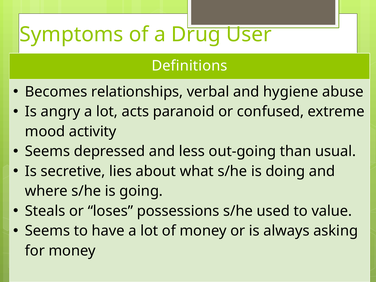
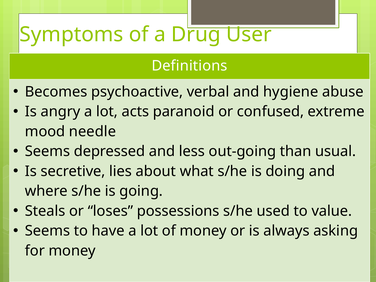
relationships: relationships -> psychoactive (137, 92)
activity: activity -> needle (93, 132)
